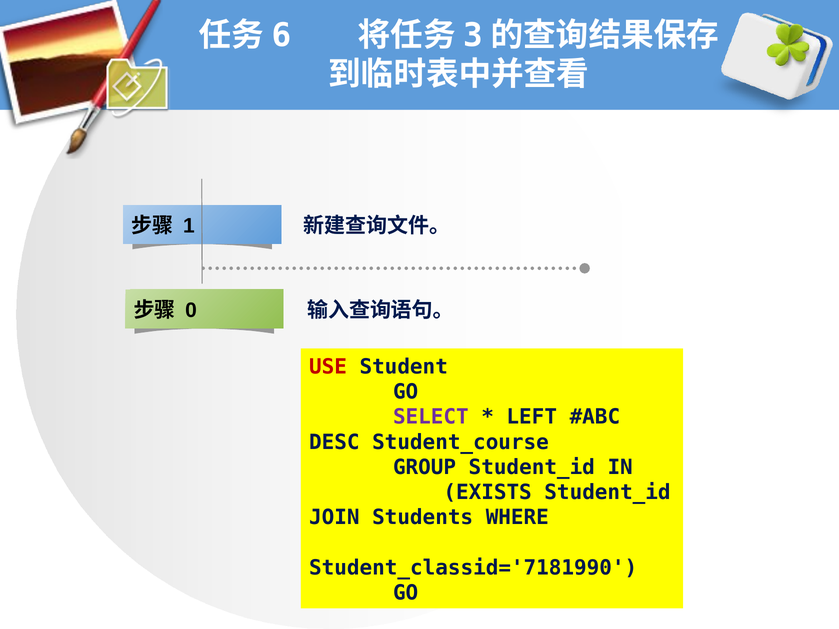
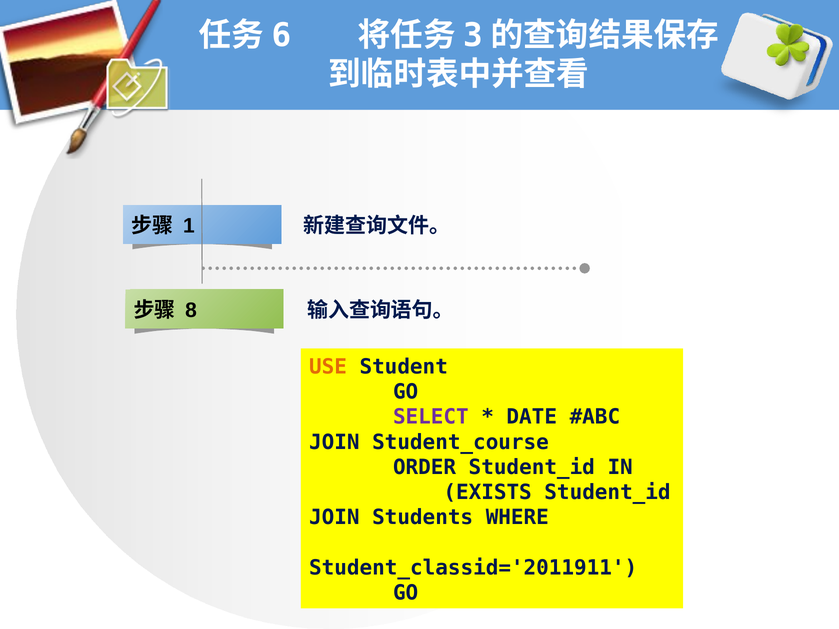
0: 0 -> 8 (191, 310)
USE colour: red -> orange (328, 367)
LEFT: LEFT -> DATE (532, 417)
DESC: DESC -> JOIN (334, 442)
GROUP: GROUP -> ORDER (425, 467)
Student_classid='7181990: Student_classid='7181990 -> Student_classid='2011911 (473, 568)
